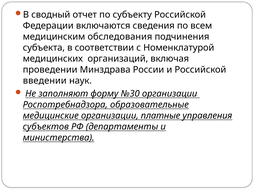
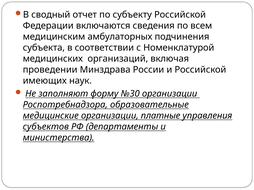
обследования: обследования -> амбулаторных (120, 37)
введении: введении -> имеющих (45, 81)
